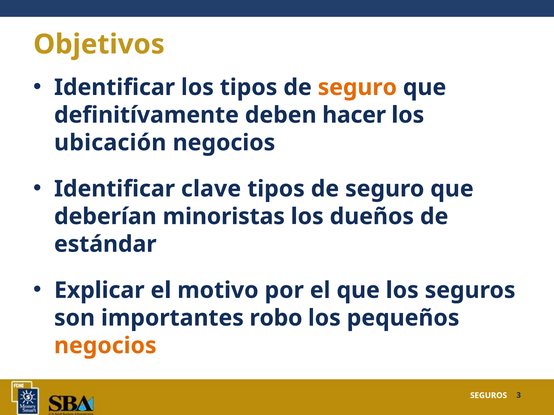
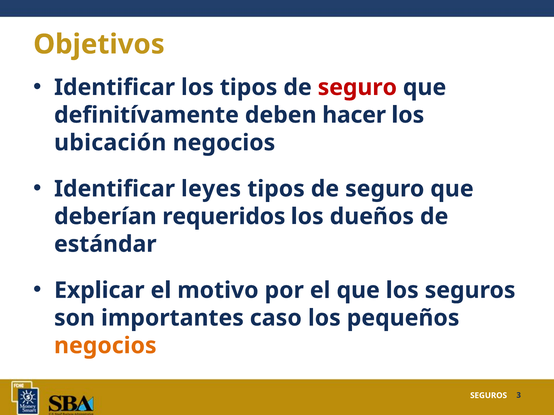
seguro colour: orange -> red (357, 87)
clave: clave -> leyes (211, 189)
minoristas: minoristas -> requeridos (224, 217)
robo: robo -> caso (276, 318)
